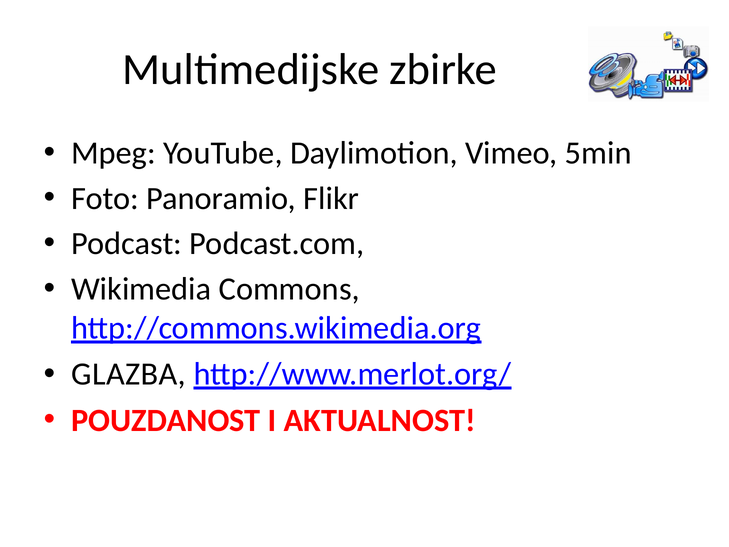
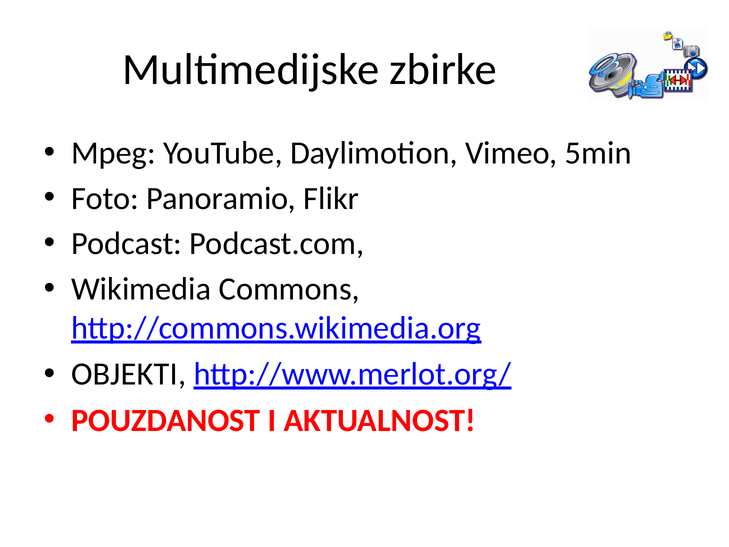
GLAZBA: GLAZBA -> OBJEKTI (129, 374)
